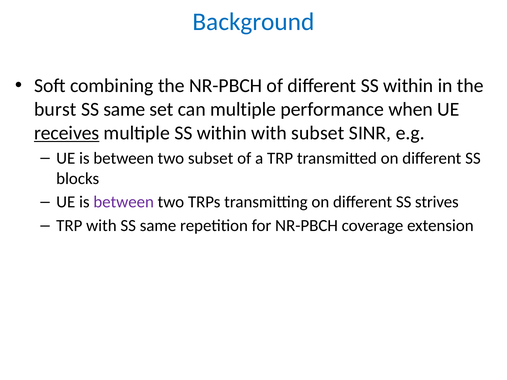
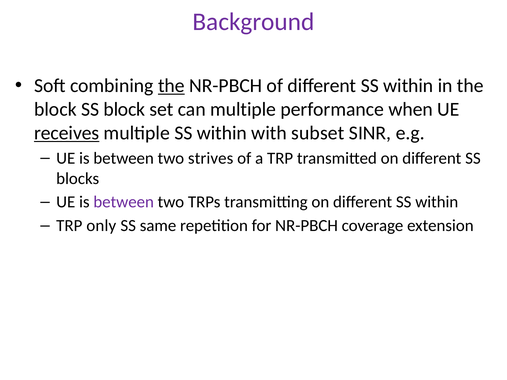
Background colour: blue -> purple (253, 22)
the underline: none -> present (171, 86)
burst: burst -> block (55, 109)
same: same -> block (124, 109)
two subset: subset -> strives (211, 158)
on different SS strives: strives -> within (437, 202)
TRP with: with -> only (101, 226)
